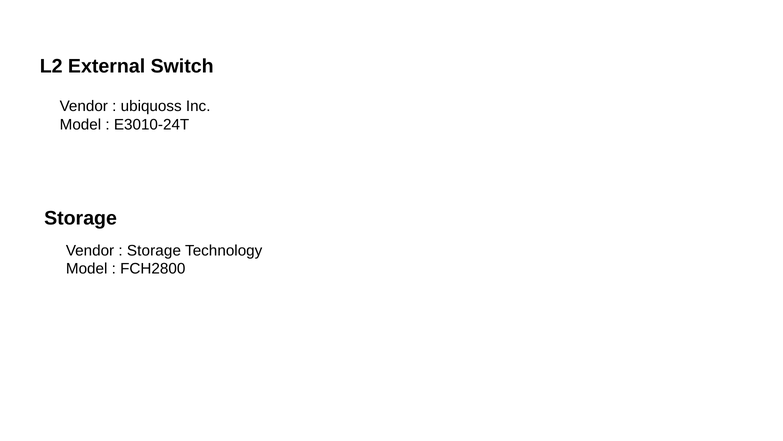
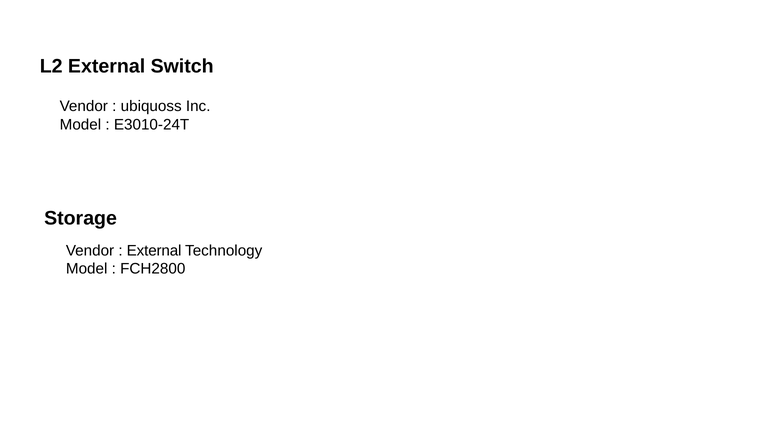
Storage: Storage -> External (154, 250)
